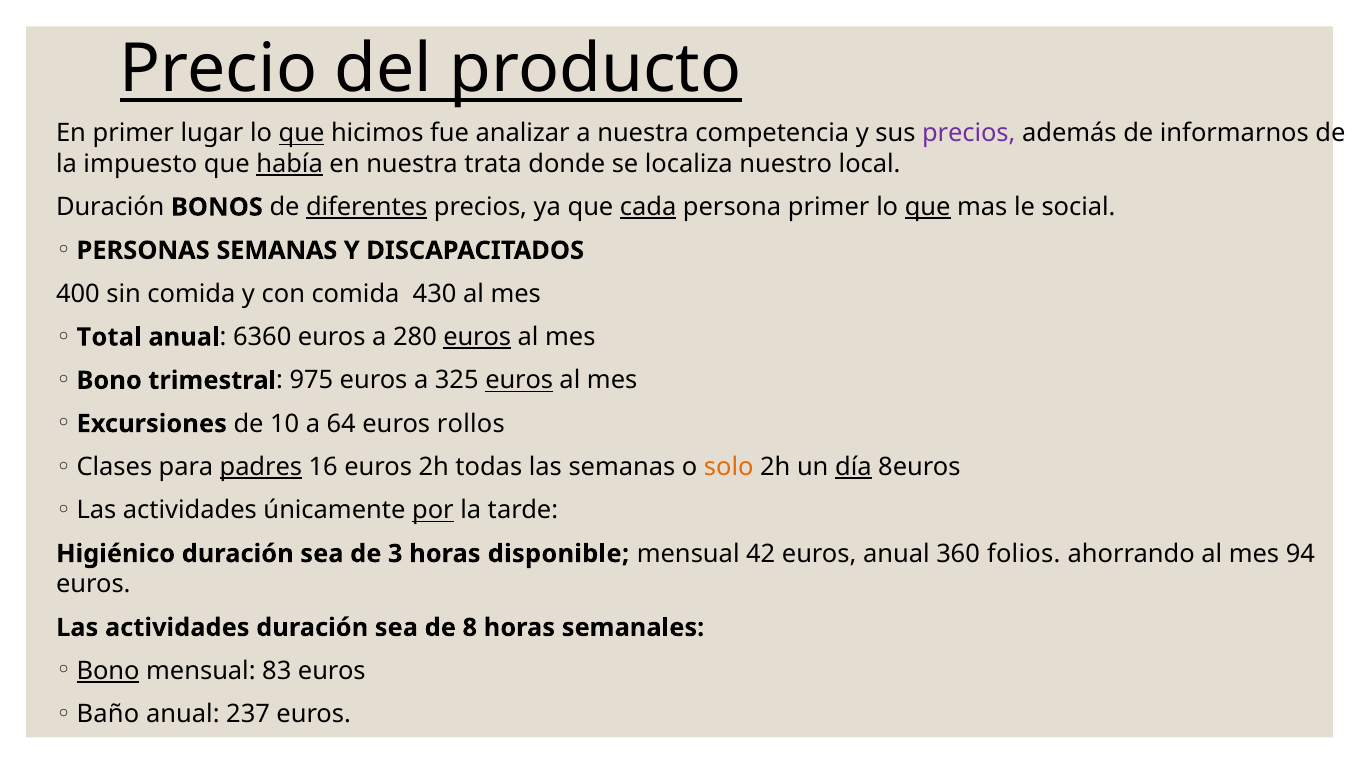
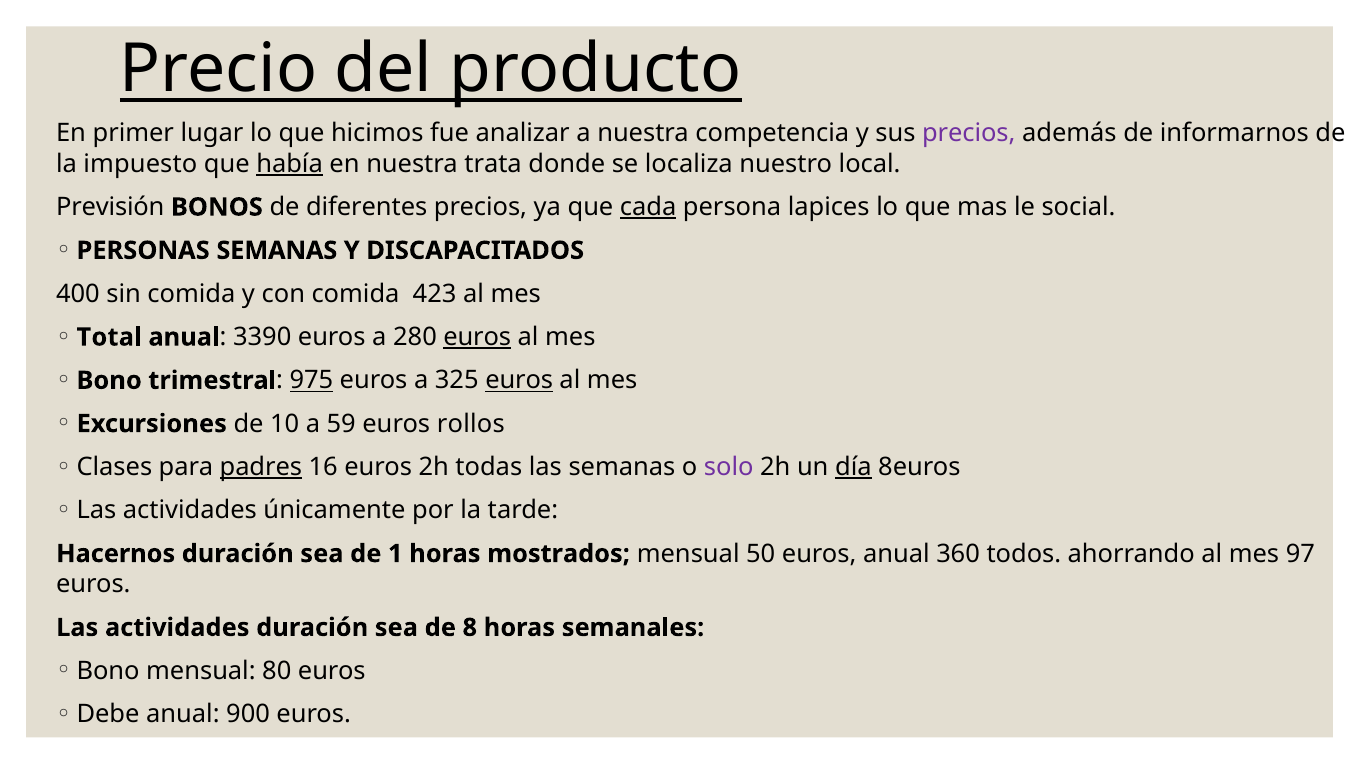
que underline: present -> none (302, 133)
Duración: Duración -> Previsión (110, 207)
diferentes underline: present -> none (367, 207)
persona primer: primer -> lapices (829, 207)
que underline: present -> none (928, 207)
430: 430 -> 423 (435, 294)
6360: 6360 -> 3390 (262, 337)
975 underline: none -> present (311, 381)
64: 64 -> 59 (341, 424)
solo colour: orange -> purple (729, 467)
por underline: present -> none (433, 511)
Higiénico: Higiénico -> Hacernos (116, 554)
3: 3 -> 1 (395, 554)
disponible: disponible -> mostrados (559, 554)
42: 42 -> 50 (761, 554)
folios: folios -> todos (1024, 554)
94: 94 -> 97 (1300, 554)
Bono underline: present -> none (108, 671)
83: 83 -> 80 (277, 671)
Baño: Baño -> Debe (108, 715)
237: 237 -> 900 (248, 715)
